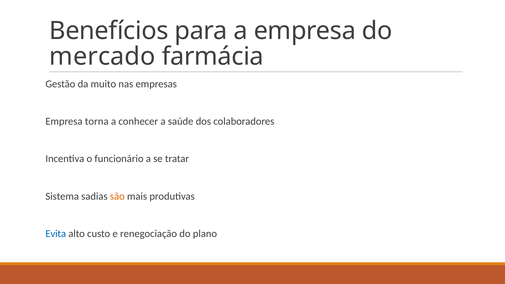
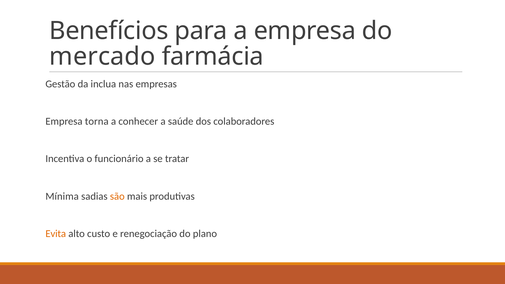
muito: muito -> inclua (103, 84)
Sistema: Sistema -> Mínima (62, 196)
Evita colour: blue -> orange (56, 234)
